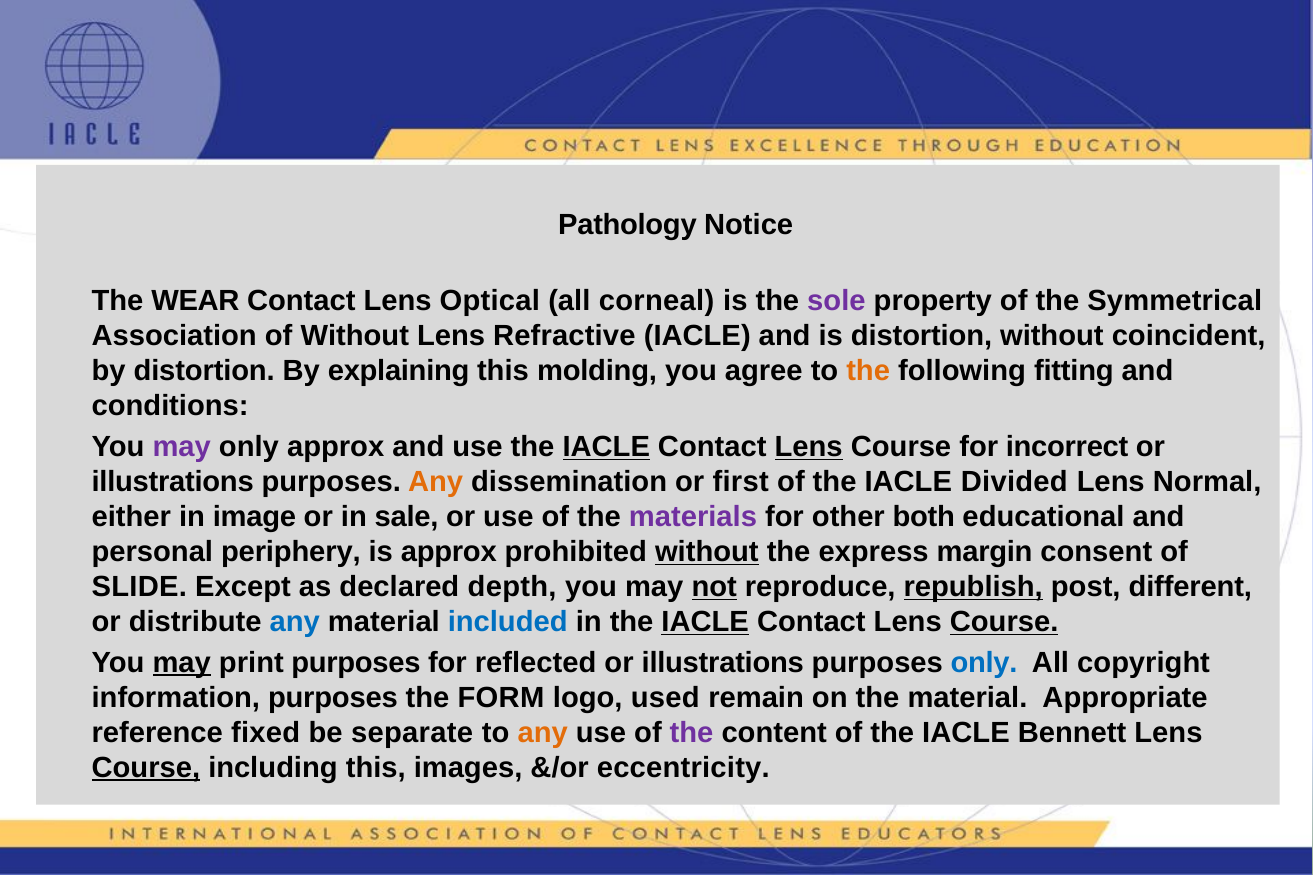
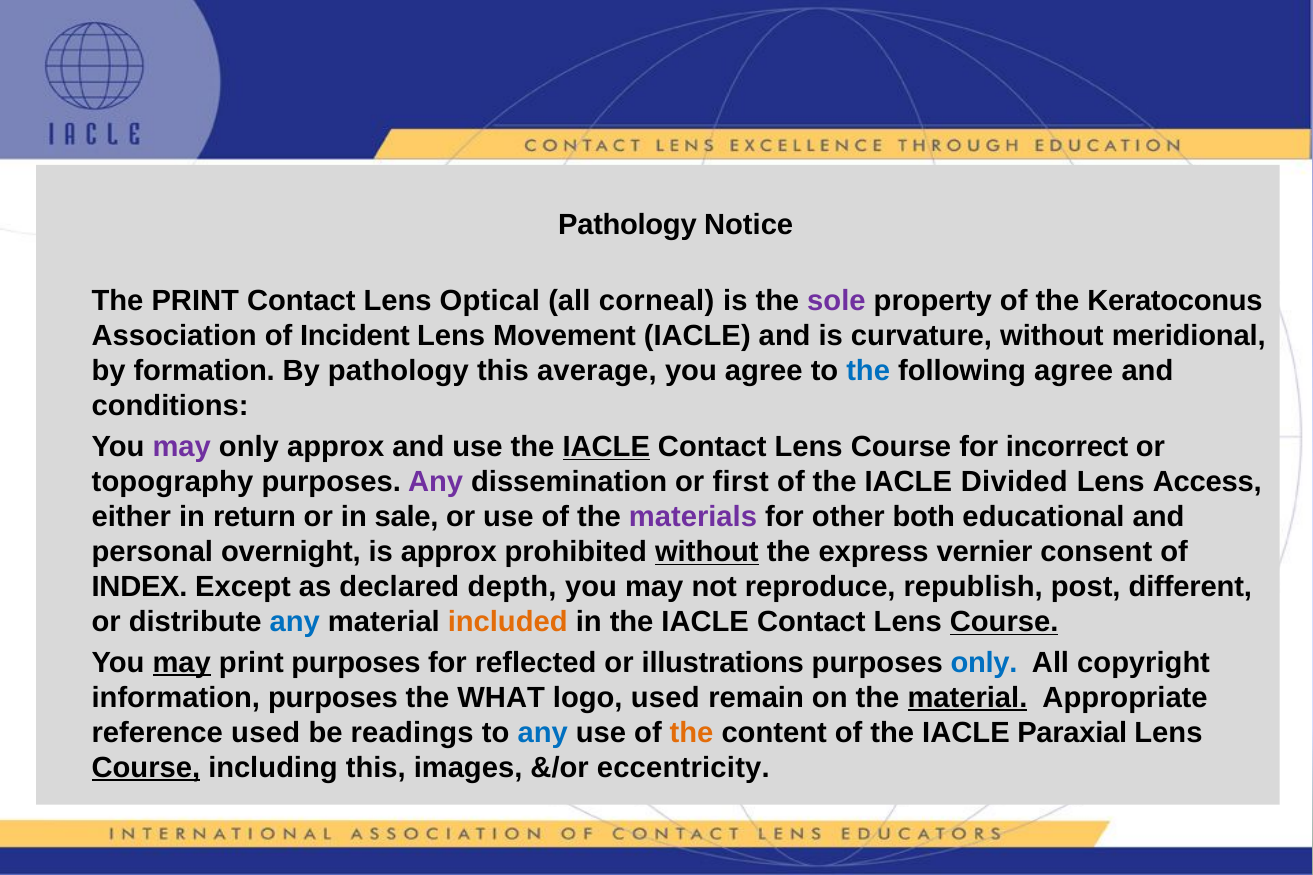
The WEAR: WEAR -> PRINT (195, 301)
Symmetrical: Symmetrical -> Keratoconus (1175, 301)
of Without: Without -> Incident (355, 336)
Refractive: Refractive -> Movement (564, 336)
is distortion: distortion -> curvature (921, 336)
coincident: coincident -> meridional (1189, 336)
by distortion: distortion -> formation (204, 371)
By explaining: explaining -> pathology (398, 371)
molding: molding -> average (597, 371)
the colour: orange -> blue (868, 371)
following fitting: fitting -> agree (1074, 371)
Lens underline: present -> none (809, 447)
illustrations: illustrations -> topography (173, 482)
Any colour: orange -> purple (436, 482)
Normal: Normal -> Access (1207, 482)
image: image -> return (254, 517)
periphery: periphery -> overnight (291, 552)
margin: margin -> vernier (985, 552)
SLIDE: SLIDE -> INDEX (140, 587)
not underline: present -> none (714, 587)
republish underline: present -> none (973, 587)
included colour: blue -> orange (508, 622)
IACLE underline: present -> none (705, 622)
FORM: FORM -> WHAT (501, 698)
material underline: none -> present (967, 698)
reference fixed: fixed -> used (266, 733)
separate: separate -> readings (412, 733)
any colour: orange -> blue (543, 733)
the colour: purple -> orange (692, 733)
Bennett: Bennett -> Paraxial (1072, 733)
